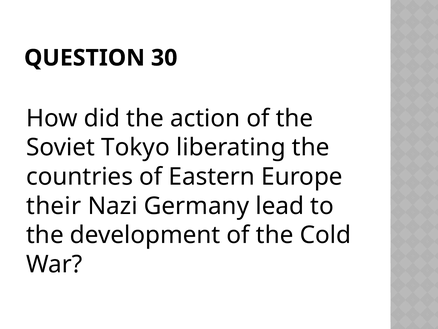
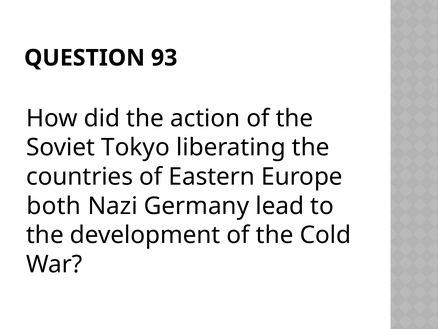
30: 30 -> 93 (164, 58)
their: their -> both (54, 206)
